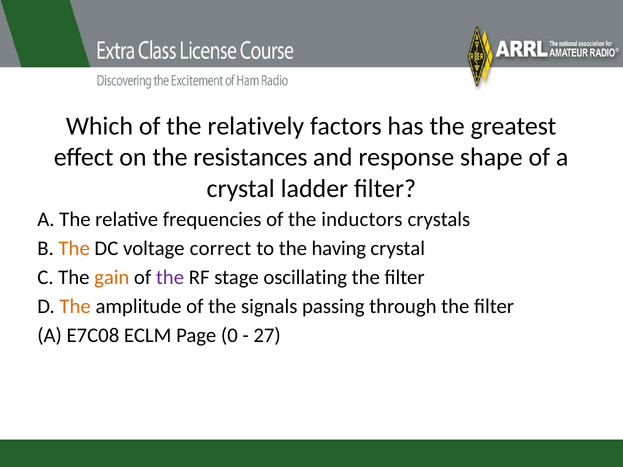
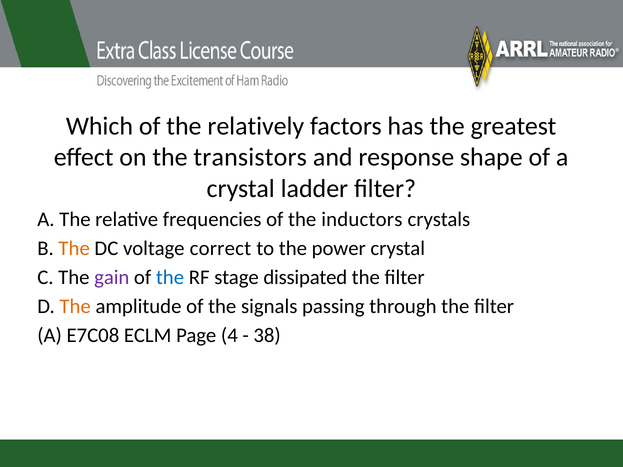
resistances: resistances -> transistors (250, 158)
having: having -> power (339, 249)
gain colour: orange -> purple (112, 278)
the colour: purple -> blue (170, 278)
oscillating: oscillating -> dissipated (305, 278)
0: 0 -> 4 (229, 336)
27: 27 -> 38 (267, 336)
